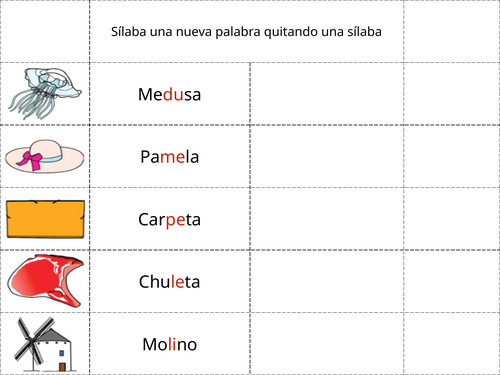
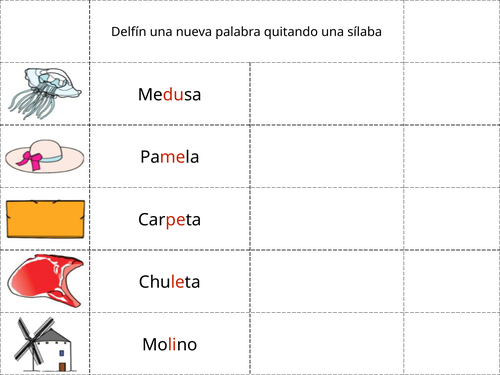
Sílaba: Sílaba -> Delfín (129, 32)
